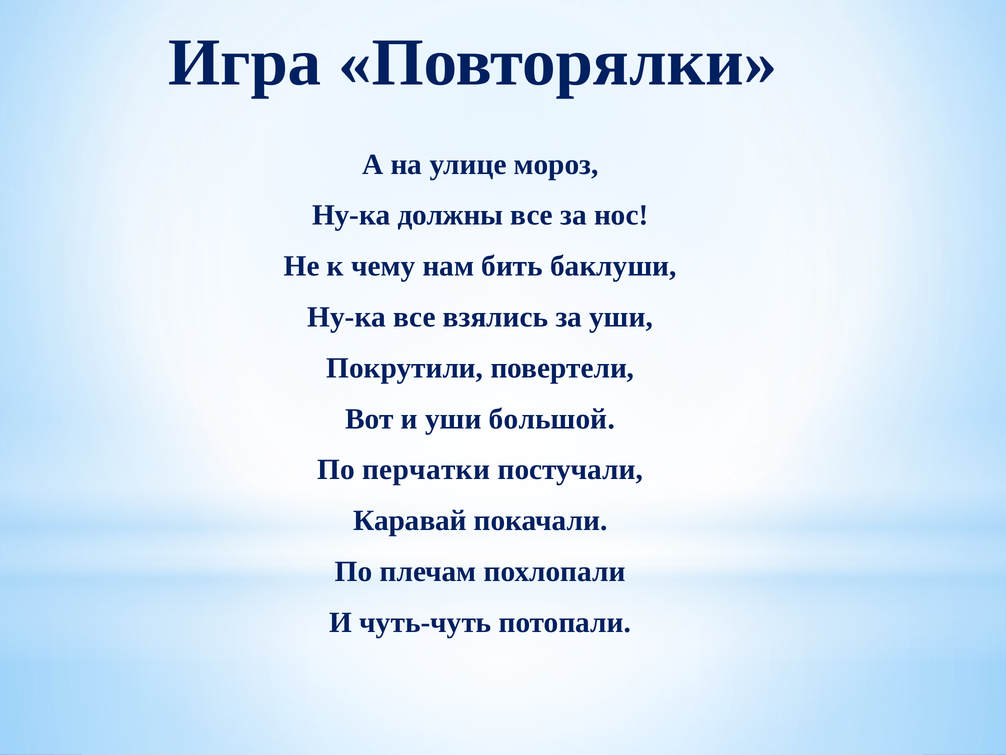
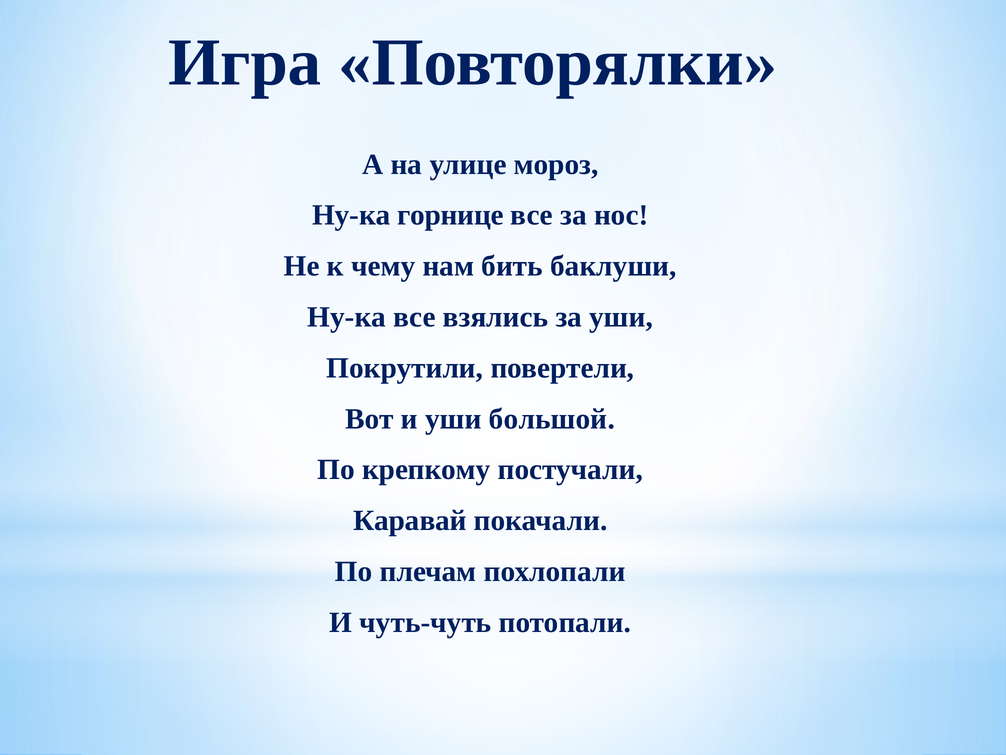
должны: должны -> горнице (451, 215)
перчатки: перчатки -> крепкому (426, 469)
